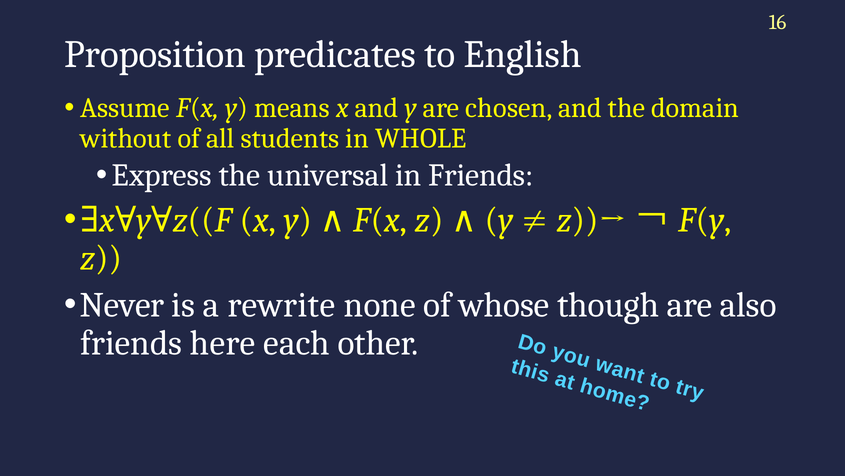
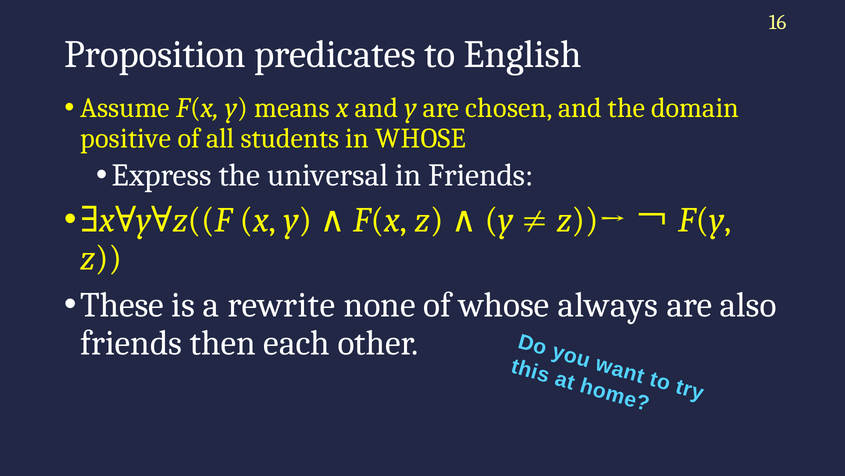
without: without -> positive (126, 138)
in WHOLE: WHOLE -> WHOSE (421, 138)
Never: Never -> These (122, 305)
though: though -> always (608, 305)
here: here -> then (223, 343)
